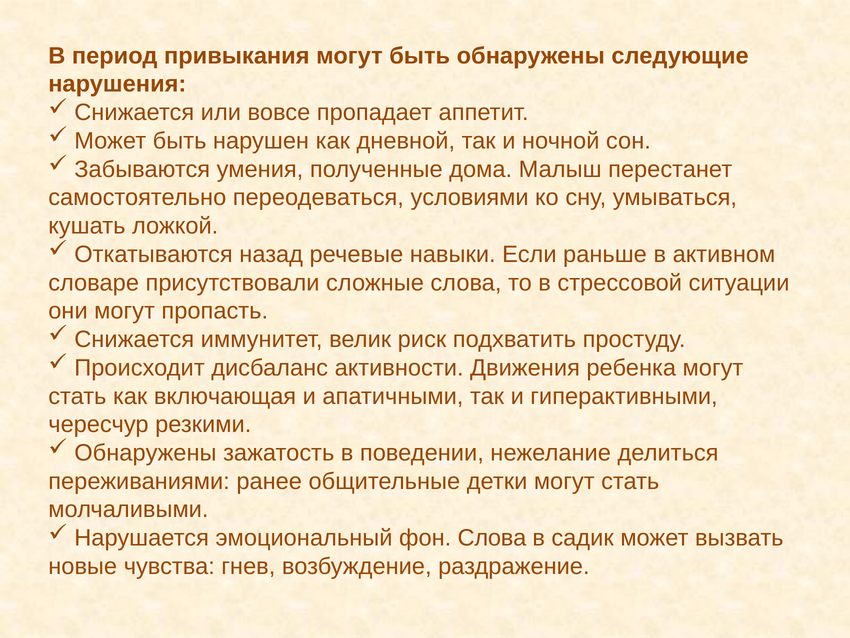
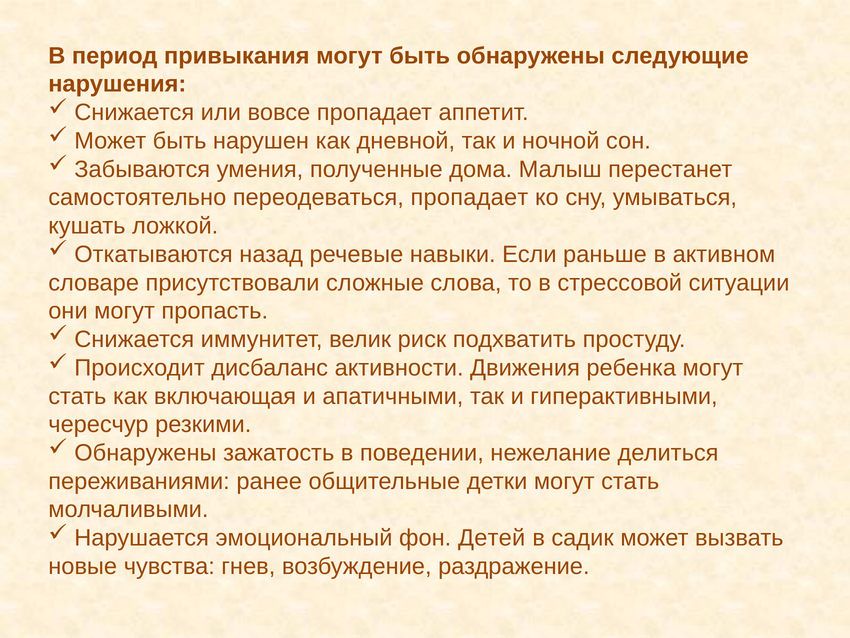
переодеваться условиями: условиями -> пропадает (469, 198)
фон Слова: Слова -> Детей (492, 538)
